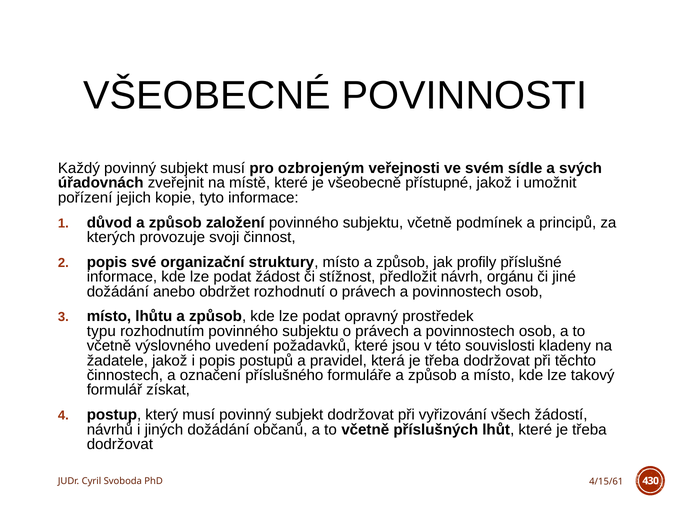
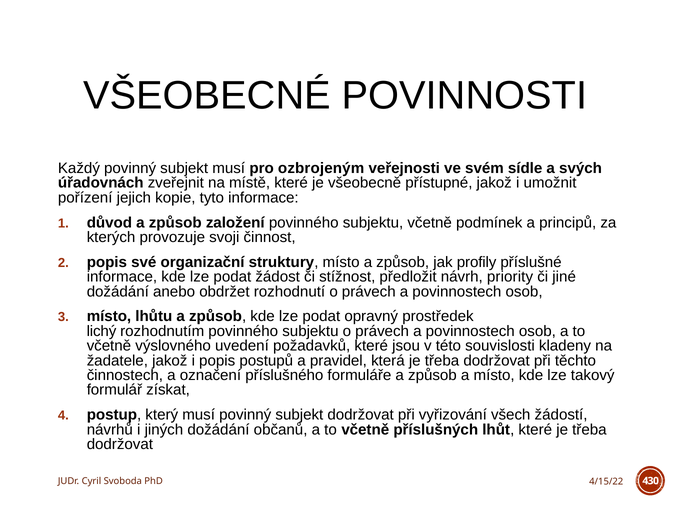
orgánu: orgánu -> priority (510, 277)
typu: typu -> lichý (101, 331)
4/15/61: 4/15/61 -> 4/15/22 (606, 482)
